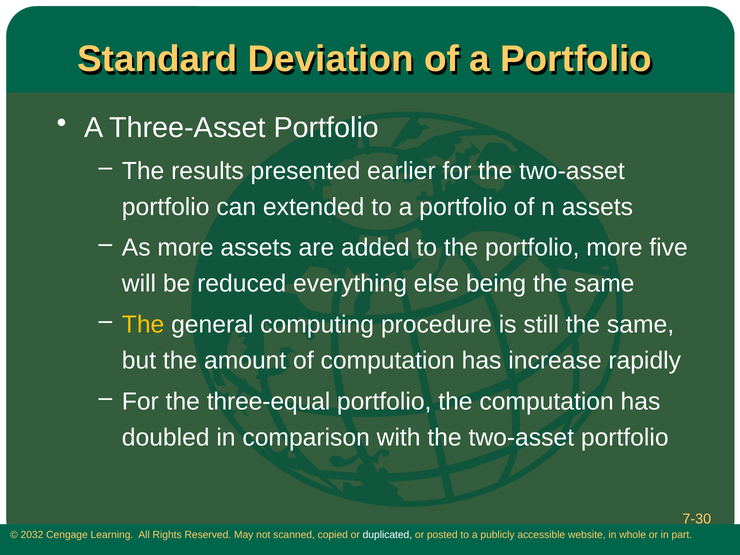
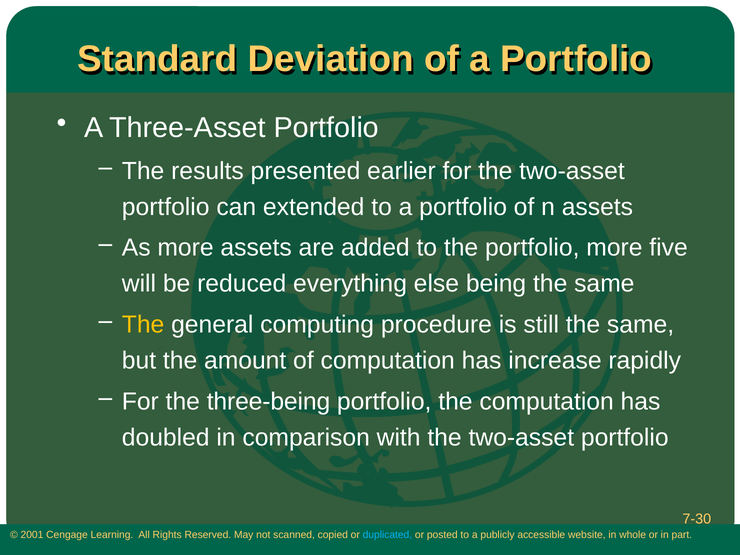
three-equal: three-equal -> three-being (269, 402)
2032: 2032 -> 2001 (32, 535)
duplicated colour: white -> light blue (387, 535)
